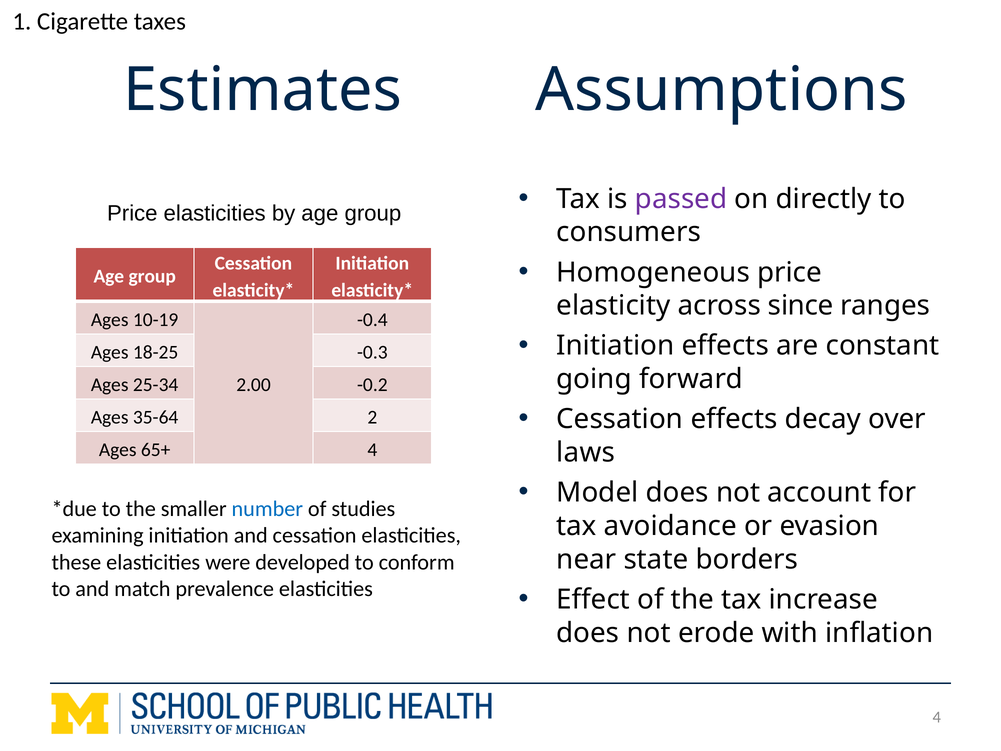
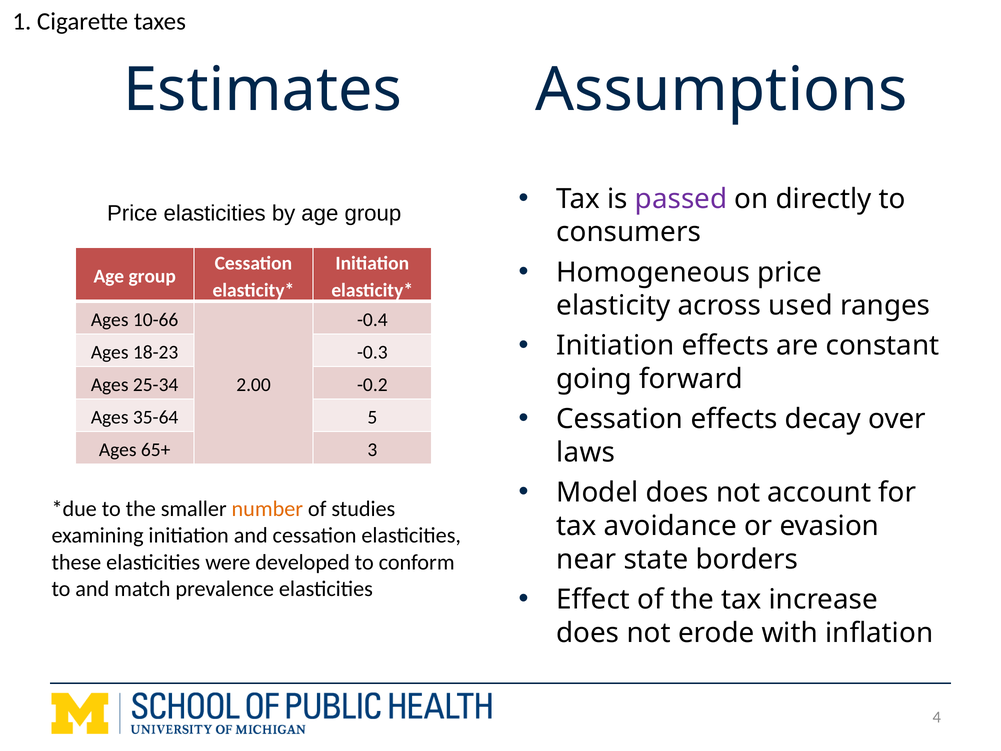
since: since -> used (801, 306)
10-19: 10-19 -> 10-66 (156, 320)
18-25: 18-25 -> 18-23 (156, 352)
2: 2 -> 5 (372, 417)
65+ 4: 4 -> 3 (372, 450)
number colour: blue -> orange (267, 509)
